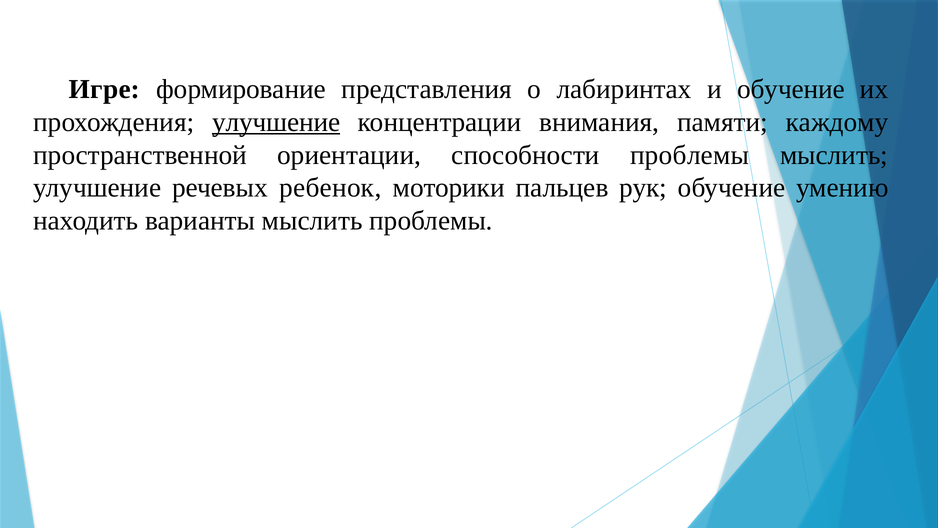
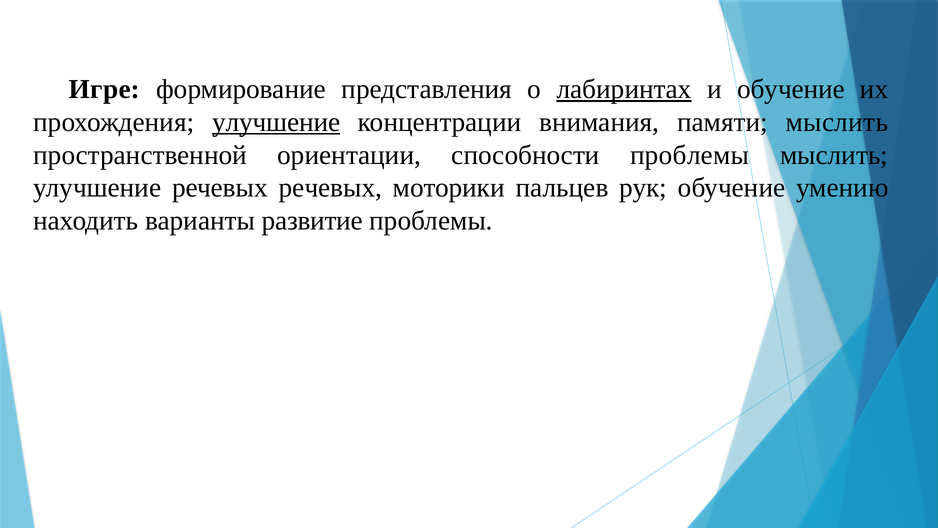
лабиринтах underline: none -> present (624, 89)
памяти каждому: каждому -> мыслить (837, 122)
речевых ребенок: ребенок -> речевых (330, 188)
варианты мыслить: мыслить -> развитие (312, 221)
